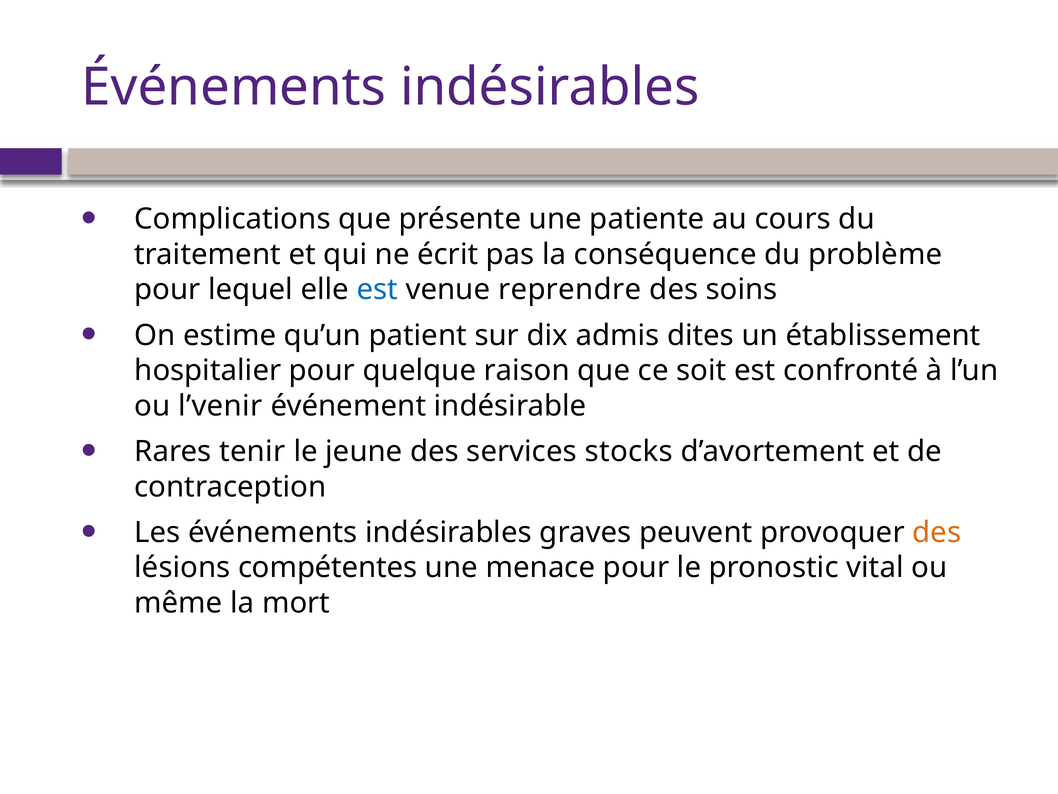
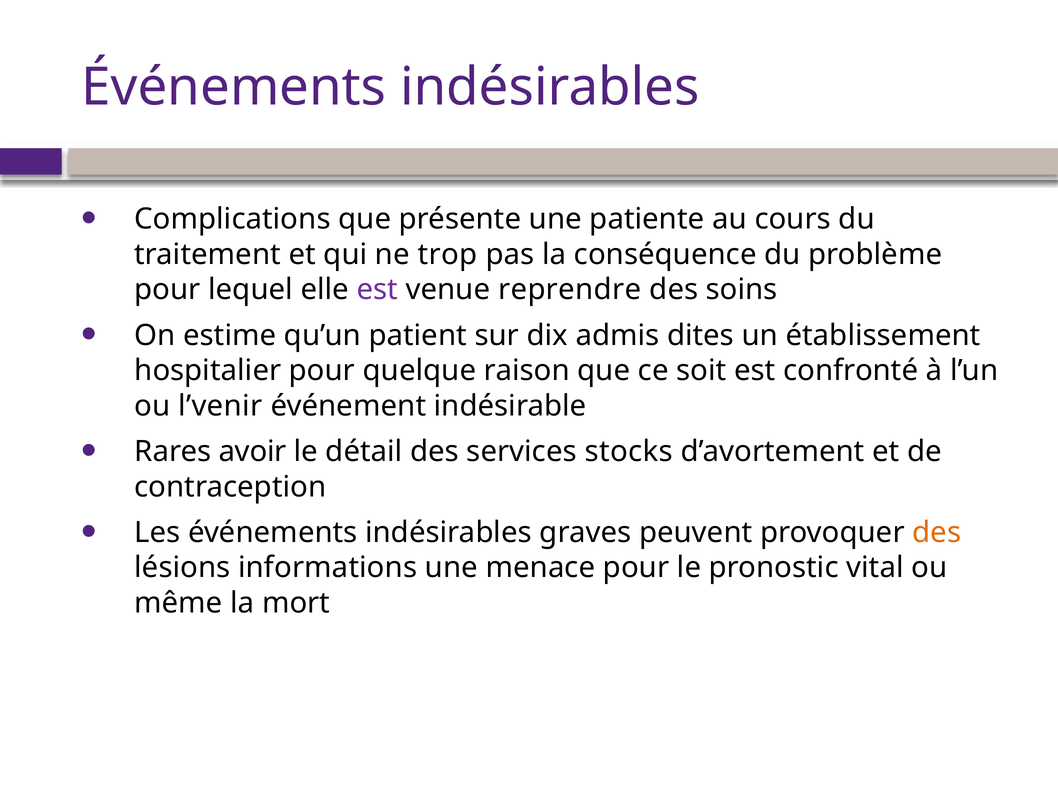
écrit: écrit -> trop (448, 254)
est colour: blue -> purple (377, 290)
tenir: tenir -> avoir (253, 451)
jeune: jeune -> détail (364, 451)
compétentes: compétentes -> informations (328, 567)
